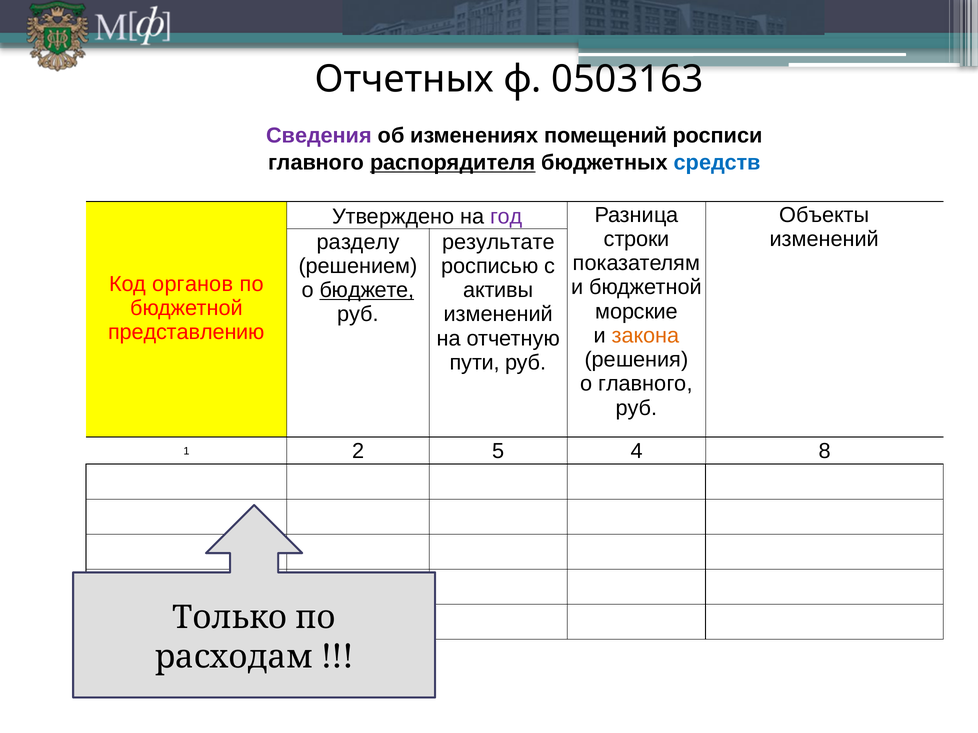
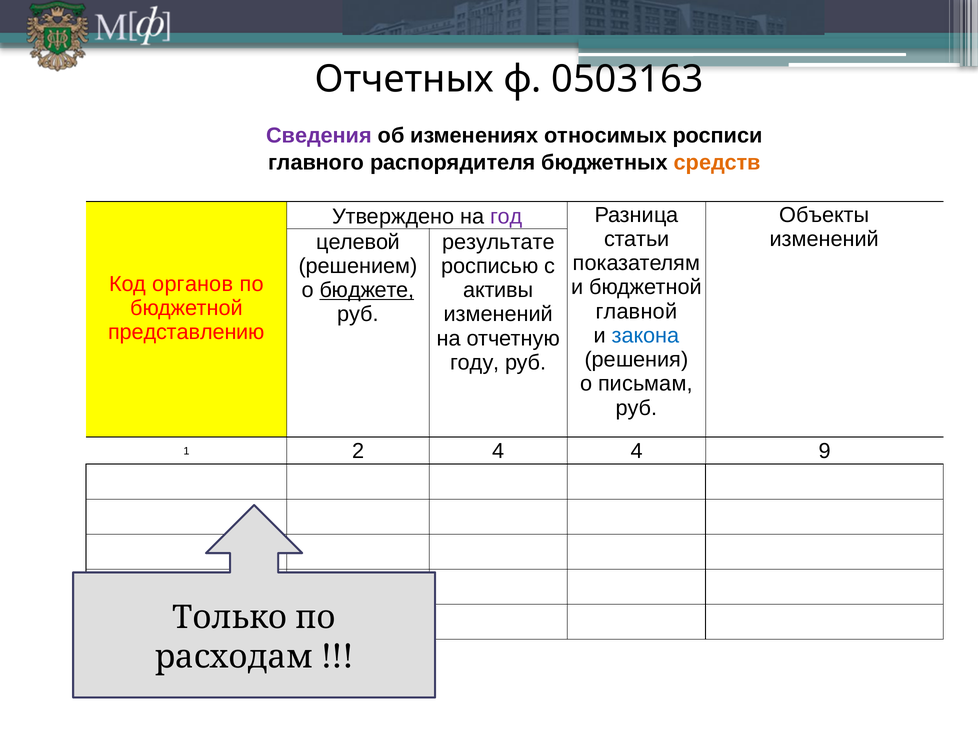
помещений: помещений -> относимых (605, 136)
распорядителя underline: present -> none (453, 163)
средств colour: blue -> orange (717, 163)
строки: строки -> статьи (637, 239)
разделу: разделу -> целевой (358, 242)
морские: морские -> главной (636, 312)
закона colour: orange -> blue (646, 336)
пути: пути -> году (475, 363)
о главного: главного -> письмам (645, 384)
2 5: 5 -> 4 (498, 452)
8: 8 -> 9 (825, 452)
